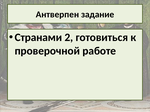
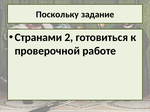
Антверпен: Антверпен -> Поскольку (57, 15)
